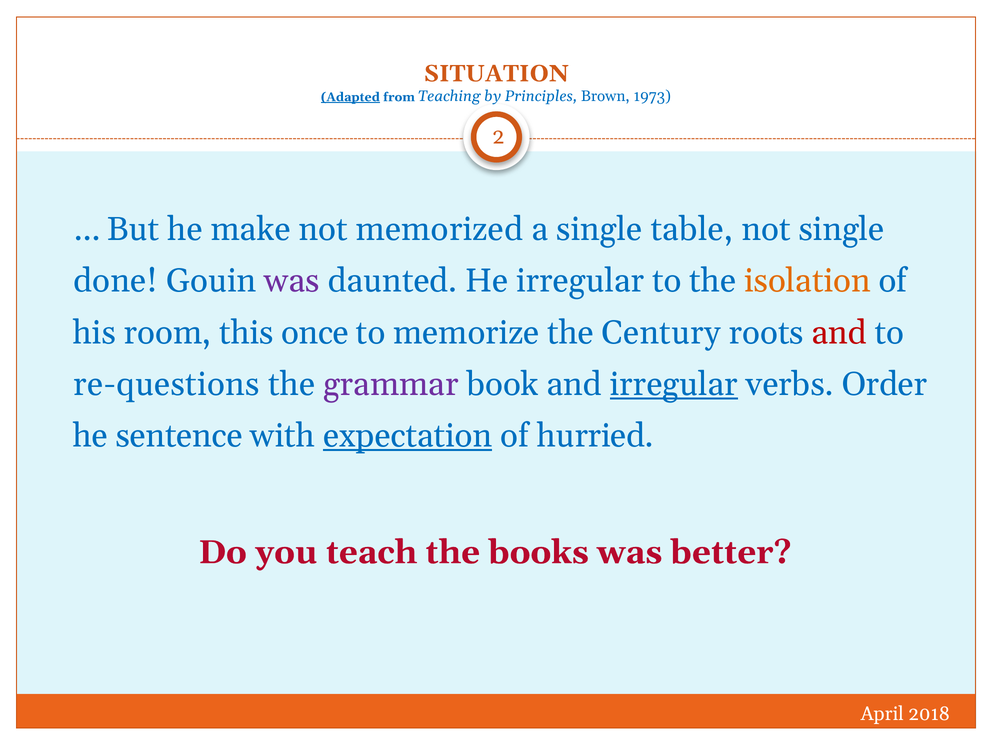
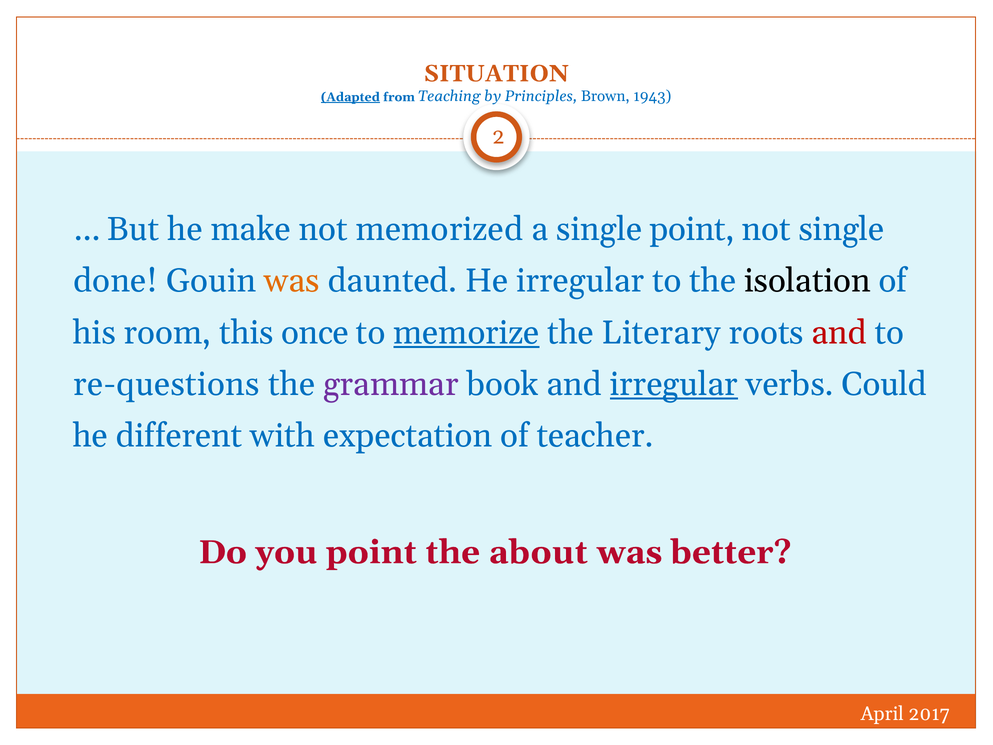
1973: 1973 -> 1943 (652, 96)
single table: table -> point (692, 229)
was colour: purple -> orange (292, 281)
isolation colour: orange -> black (807, 281)
memorize underline: none -> present (466, 332)
Century: Century -> Literary (661, 332)
Order: Order -> Could (884, 384)
sentence: sentence -> different (179, 436)
expectation underline: present -> none (408, 436)
hurried: hurried -> teacher (595, 436)
you teach: teach -> point (371, 552)
books: books -> about (538, 552)
2018: 2018 -> 2017 (929, 713)
